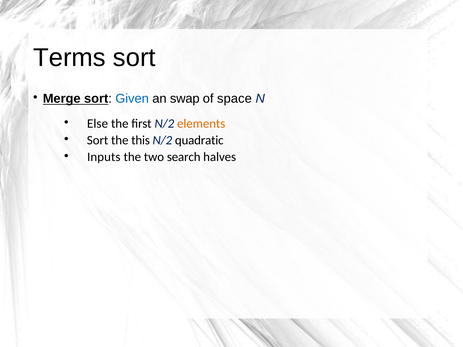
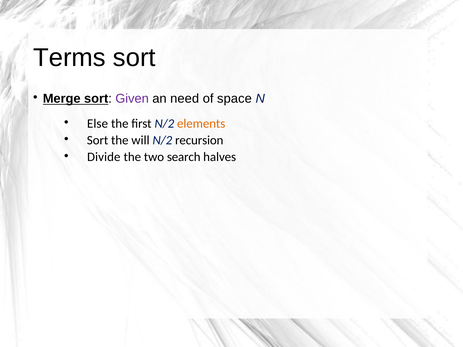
Given colour: blue -> purple (132, 99)
swap: swap -> need (185, 99)
this: this -> will (140, 140)
quadratic: quadratic -> recursion (199, 140)
Inputs: Inputs -> Divide (104, 157)
